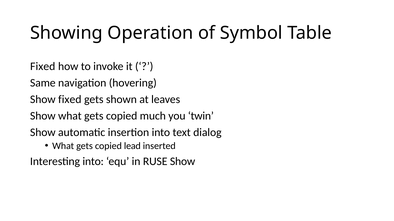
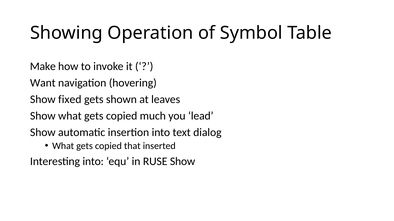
Fixed: Fixed -> Make (43, 67)
Same: Same -> Want (43, 83)
twin: twin -> lead (201, 116)
lead: lead -> that (132, 146)
